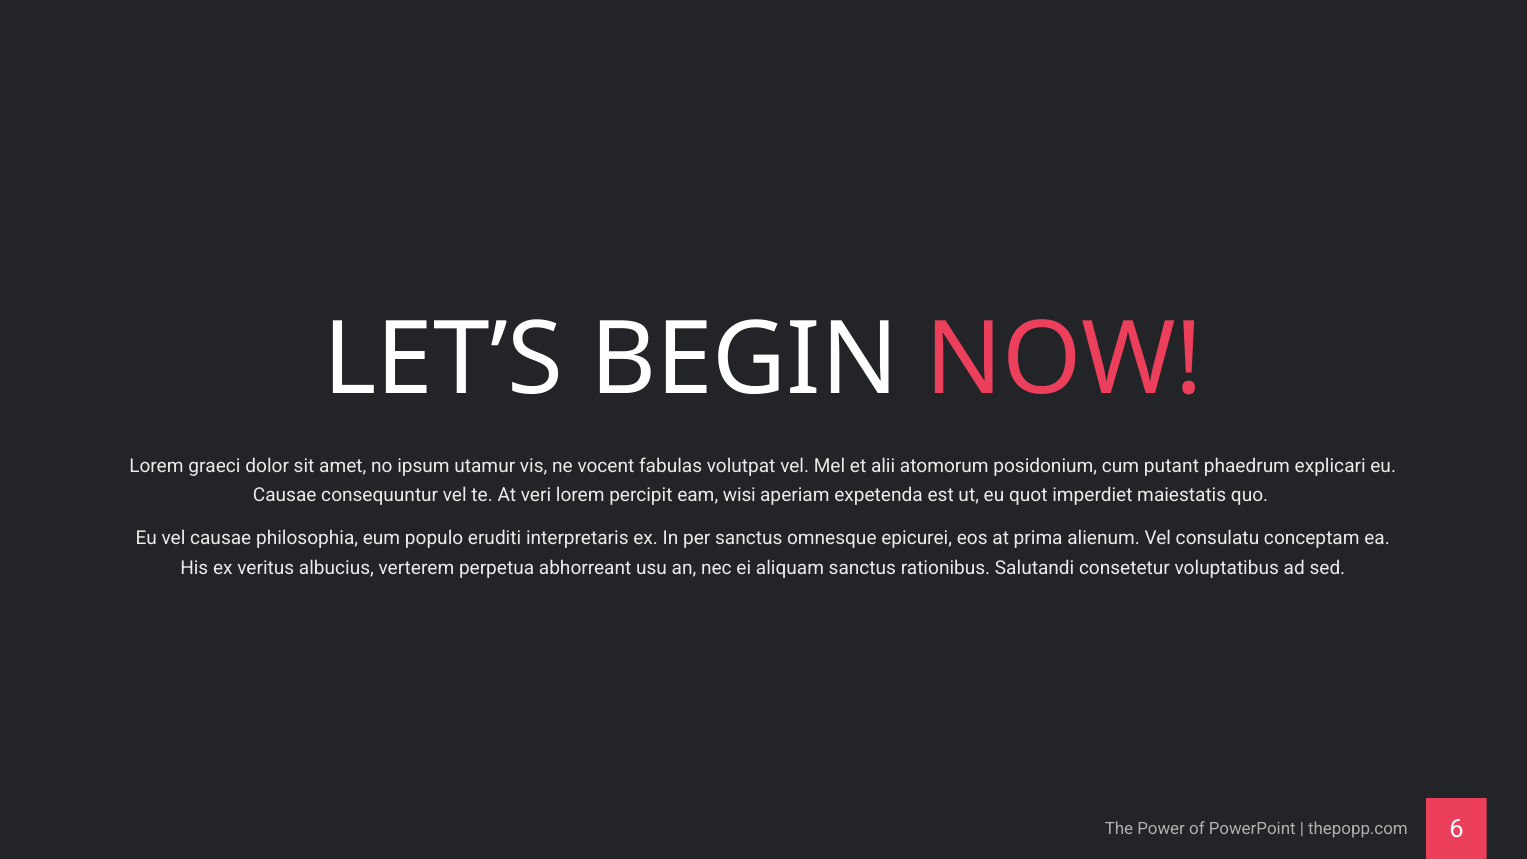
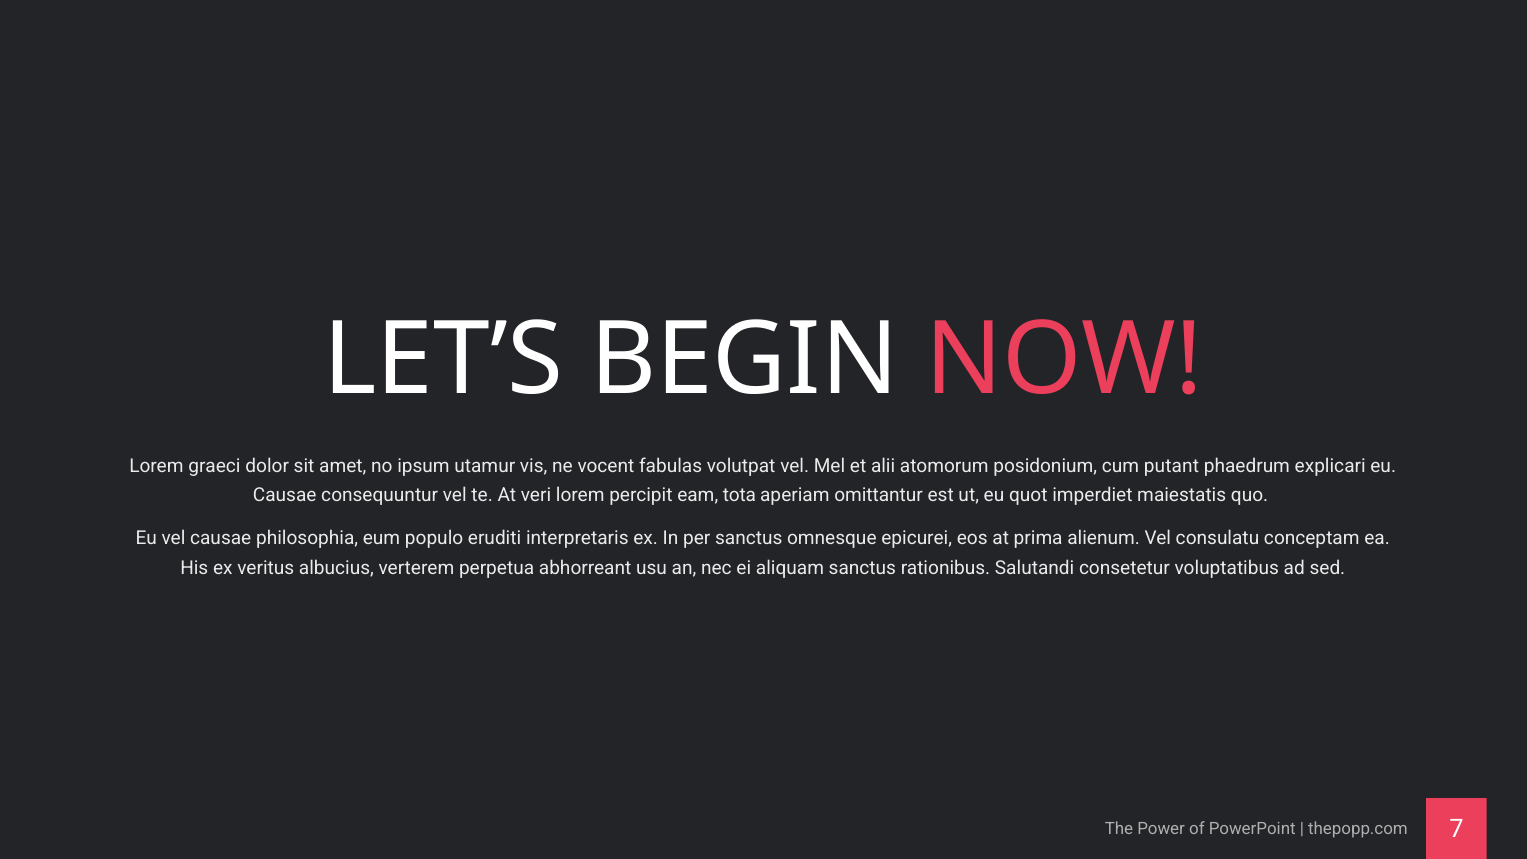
wisi: wisi -> tota (739, 496)
expetenda: expetenda -> omittantur (879, 496)
6: 6 -> 7 (1456, 829)
